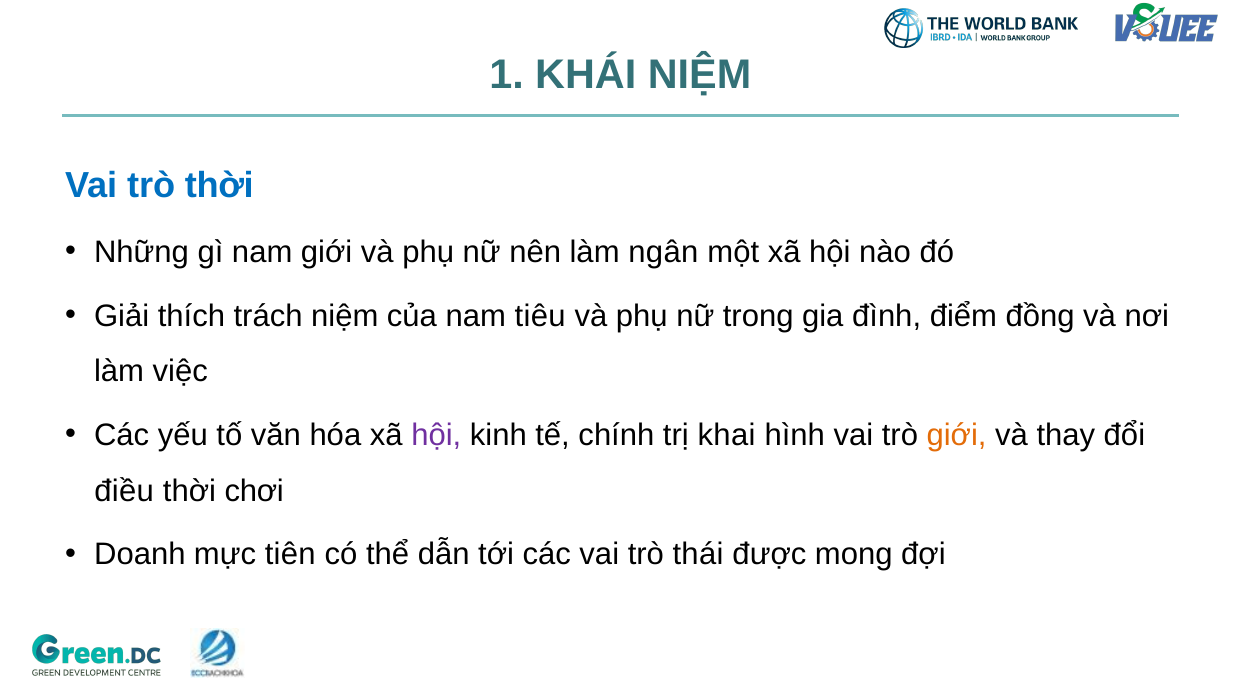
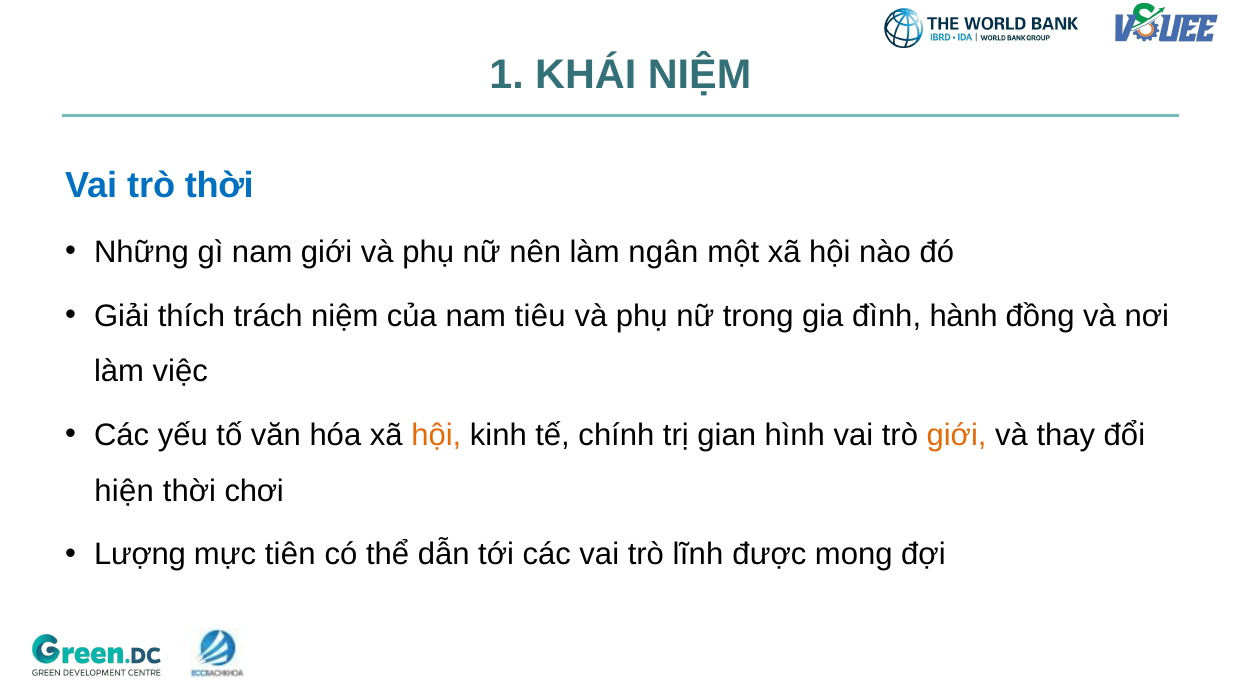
điểm: điểm -> hành (964, 316)
hội colour: purple -> orange (436, 435)
khai: khai -> gian (727, 435)
điều: điều -> hiện (124, 491)
Doanh: Doanh -> Lượng (140, 555)
thái: thái -> lĩnh (698, 555)
